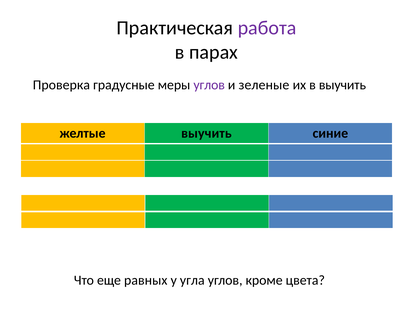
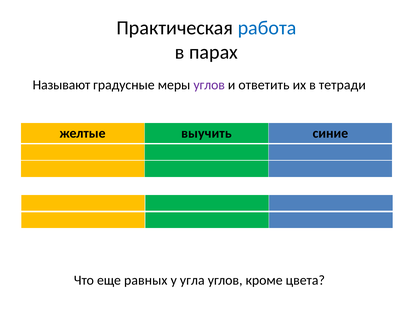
работа colour: purple -> blue (267, 28)
Проверка: Проверка -> Называют (61, 85)
зеленые: зеленые -> ответить (264, 85)
в выучить: выучить -> тетради (342, 85)
